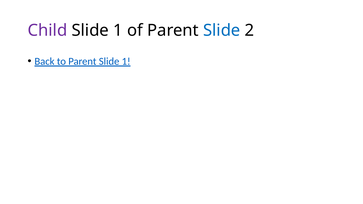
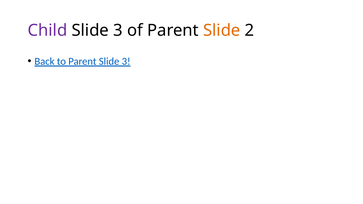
1: 1 -> 3 (118, 30)
Slide colour: blue -> orange (222, 30)
Parent Slide 1: 1 -> 3 (126, 62)
